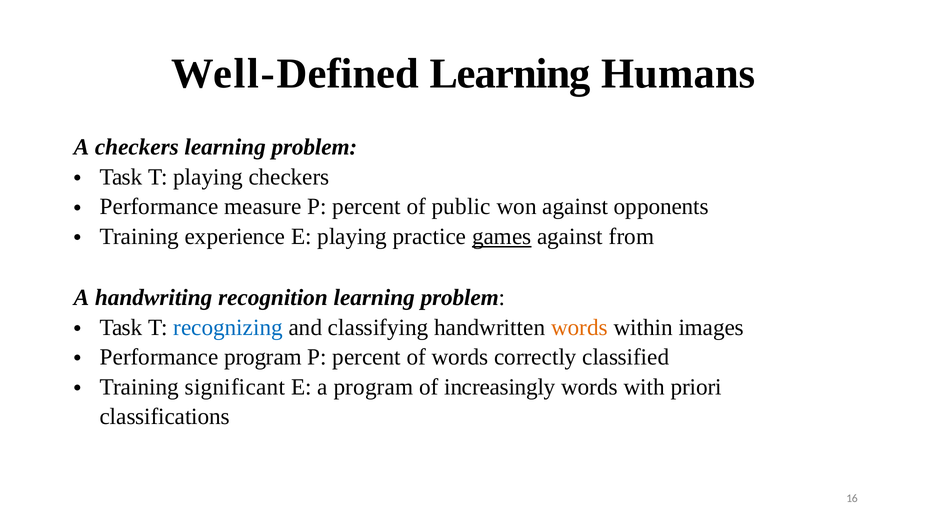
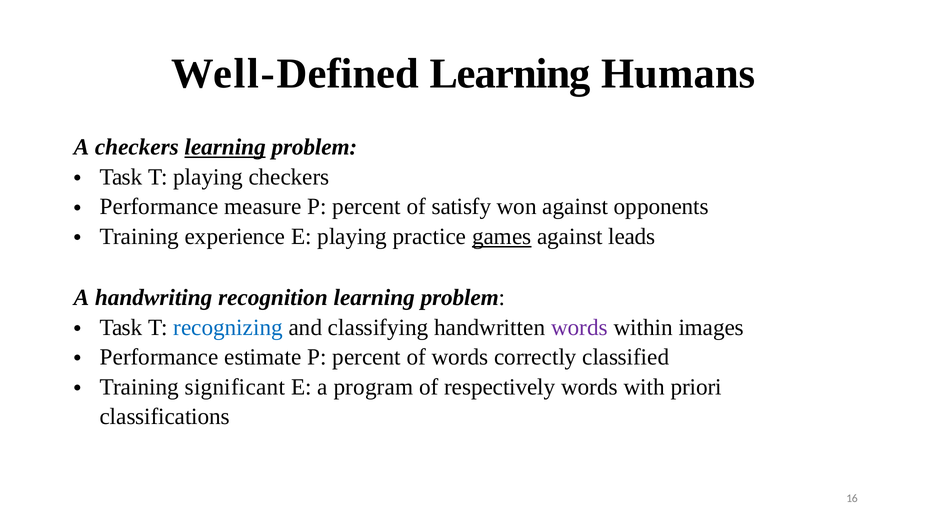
learning underline: none -> present (225, 147)
public: public -> satisfy (461, 207)
from: from -> leads (632, 236)
words colour: orange -> purple (579, 327)
Performance program: program -> estimate (263, 357)
increasingly: increasingly -> respectively (500, 387)
